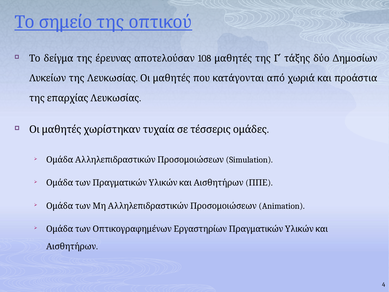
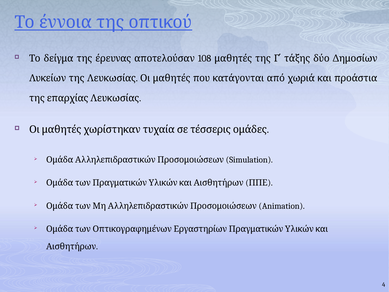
σημείο: σημείο -> έννοια (66, 22)
